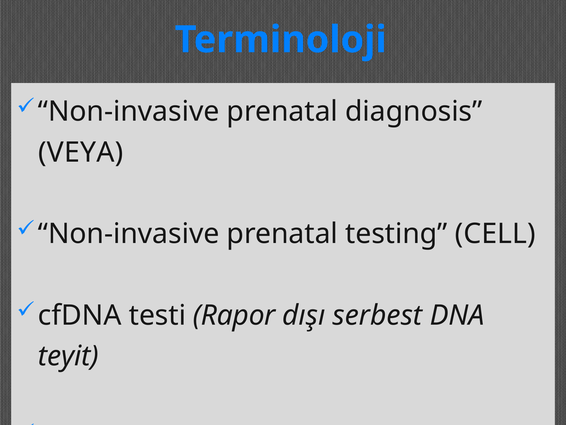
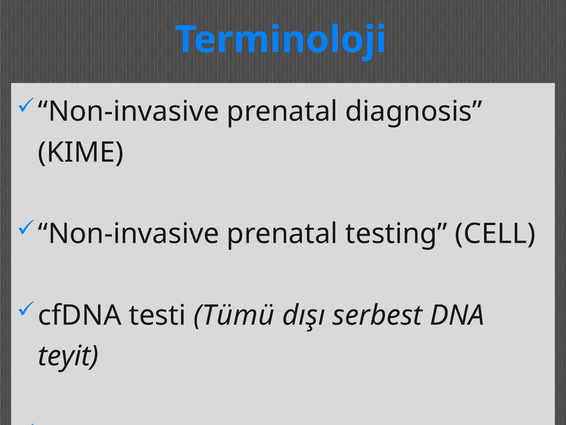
VEYA: VEYA -> KIME (81, 152)
Rapor: Rapor -> Tümü (234, 315)
